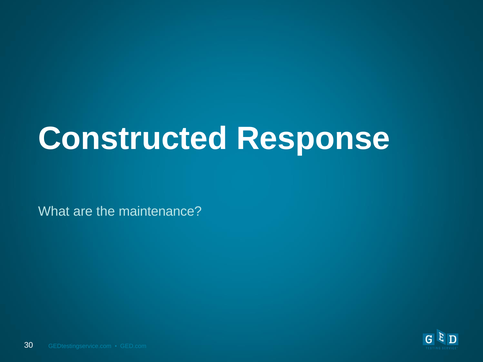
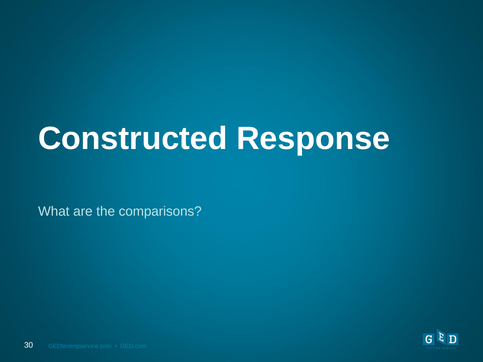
maintenance: maintenance -> comparisons (160, 212)
